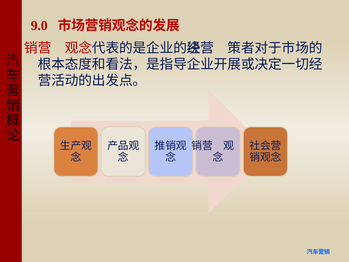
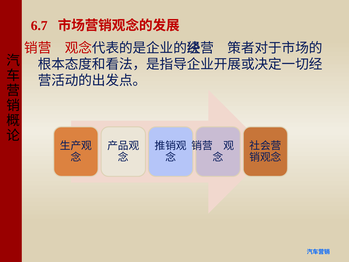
9.0: 9.0 -> 6.7 (39, 26)
